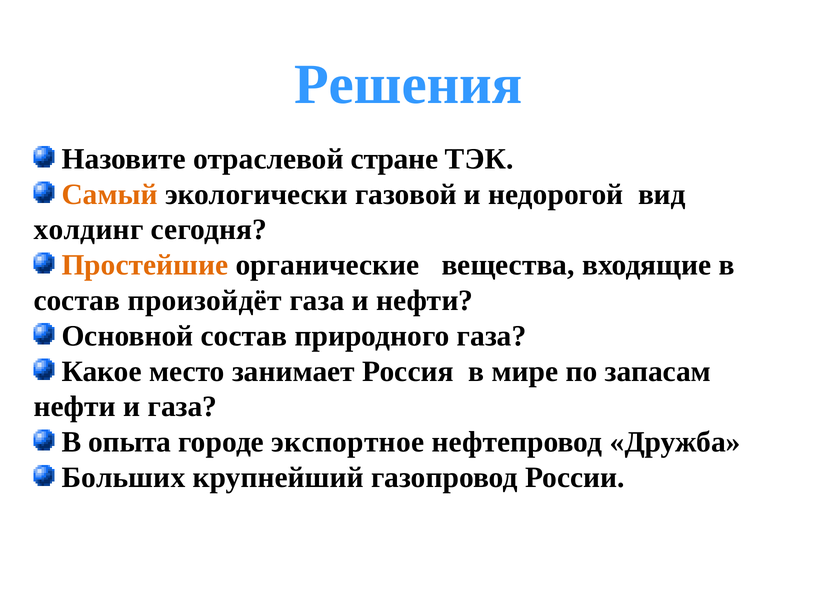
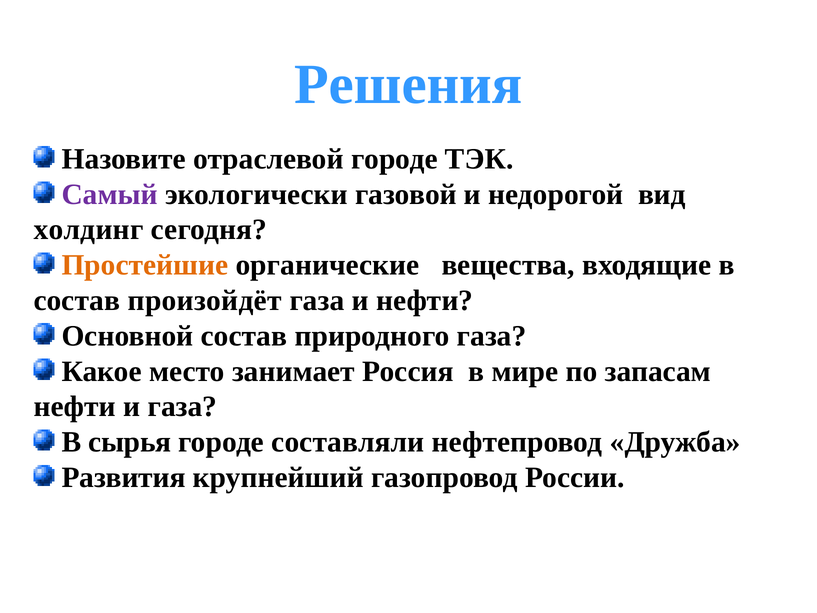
отраслевой стране: стране -> городе (394, 159)
Самый colour: orange -> purple (110, 194)
опыта: опыта -> сырья (130, 442)
экспортное: экспортное -> составляли (348, 442)
Больших: Больших -> Развития (124, 477)
